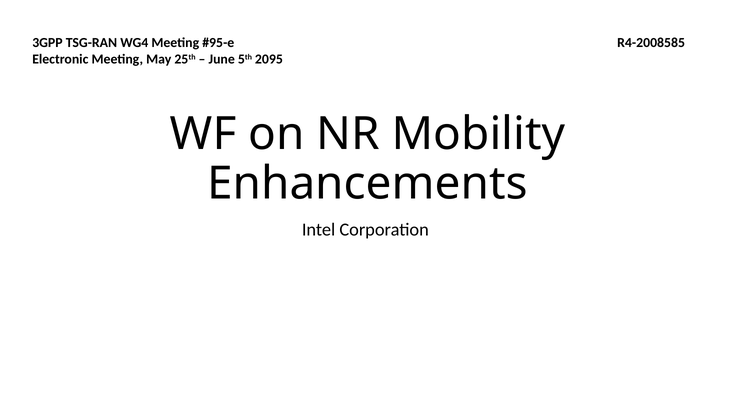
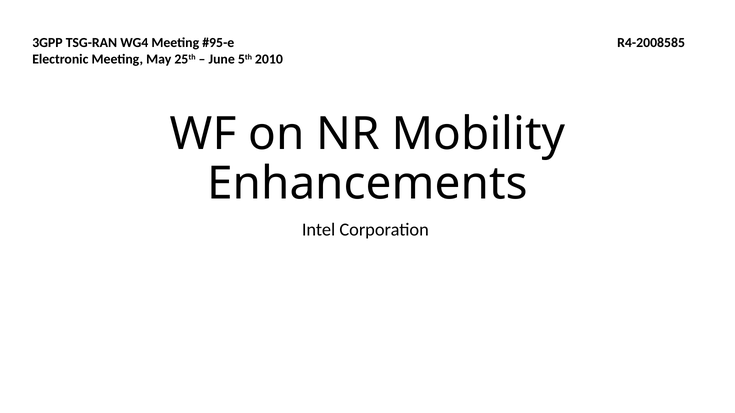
2095: 2095 -> 2010 (269, 59)
